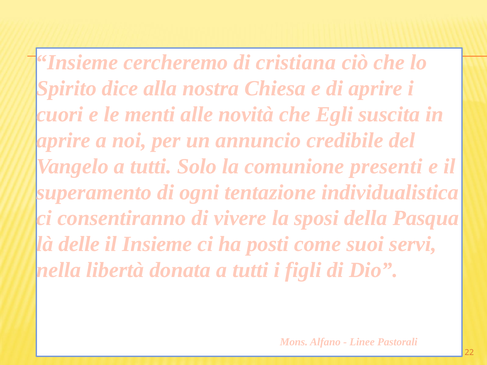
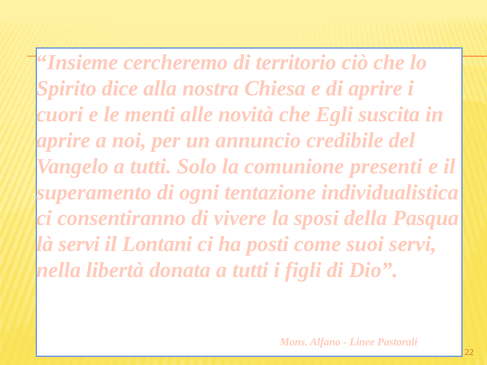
cristiana: cristiana -> territorio (296, 62)
là delle: delle -> servi (79, 244)
il Insieme: Insieme -> Lontani (157, 244)
